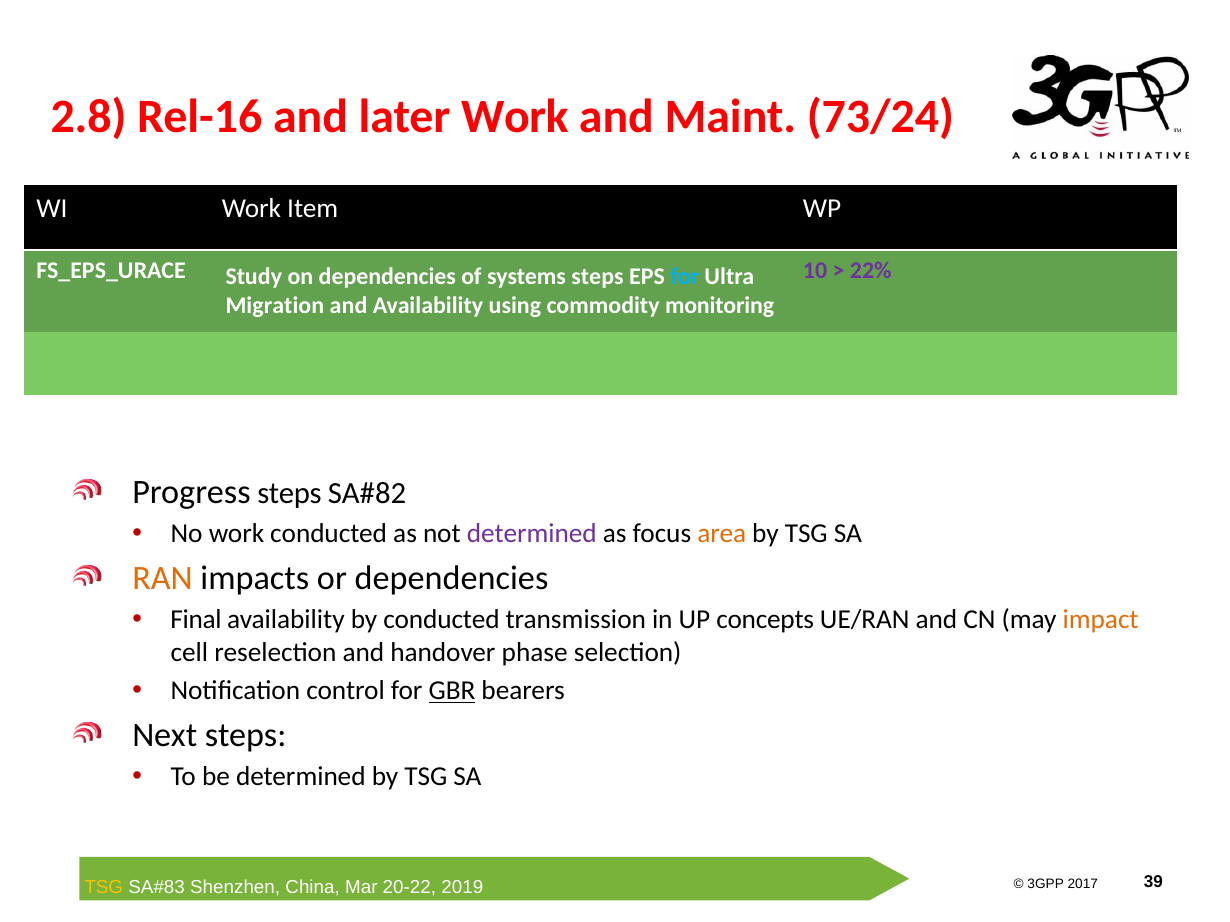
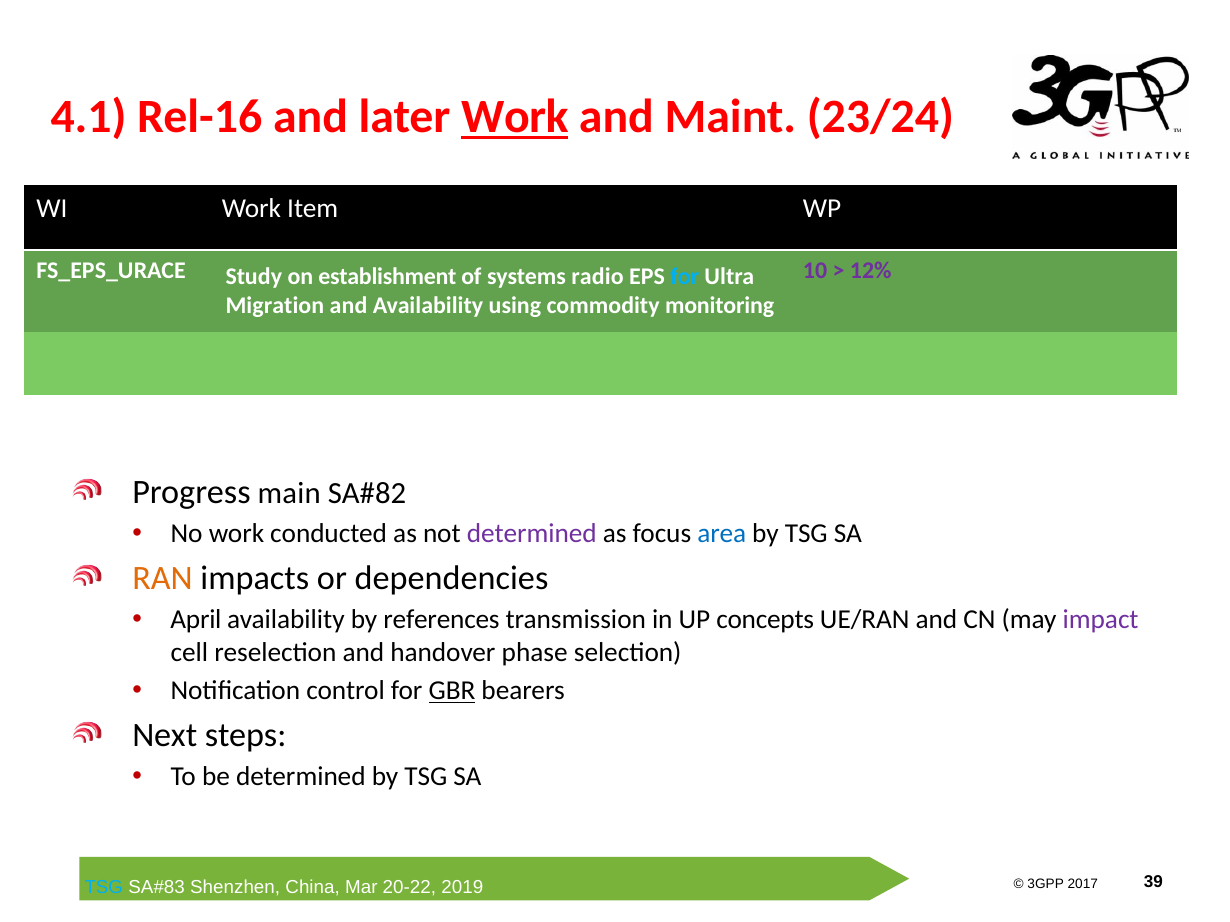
2.8: 2.8 -> 4.1 (89, 117)
Work underline: none -> present (515, 117)
73/24: 73/24 -> 23/24 (880, 117)
on dependencies: dependencies -> establishment (387, 277)
systems steps: steps -> radio (597, 277)
22%: 22% -> 12% (871, 271)
Progress steps: steps -> main (289, 493)
area colour: orange -> blue (722, 534)
Final: Final -> April (196, 620)
by conducted: conducted -> references (442, 620)
impact colour: orange -> purple (1101, 620)
TSG colour: yellow -> light blue (104, 888)
